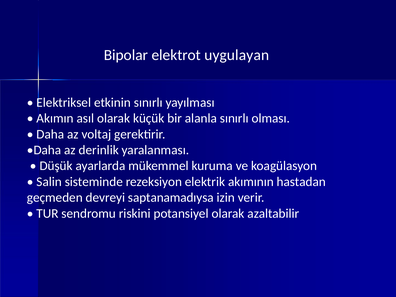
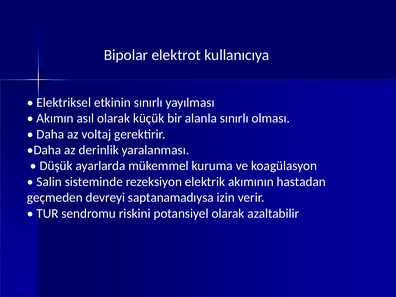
uygulayan: uygulayan -> kullanıcıya (237, 55)
